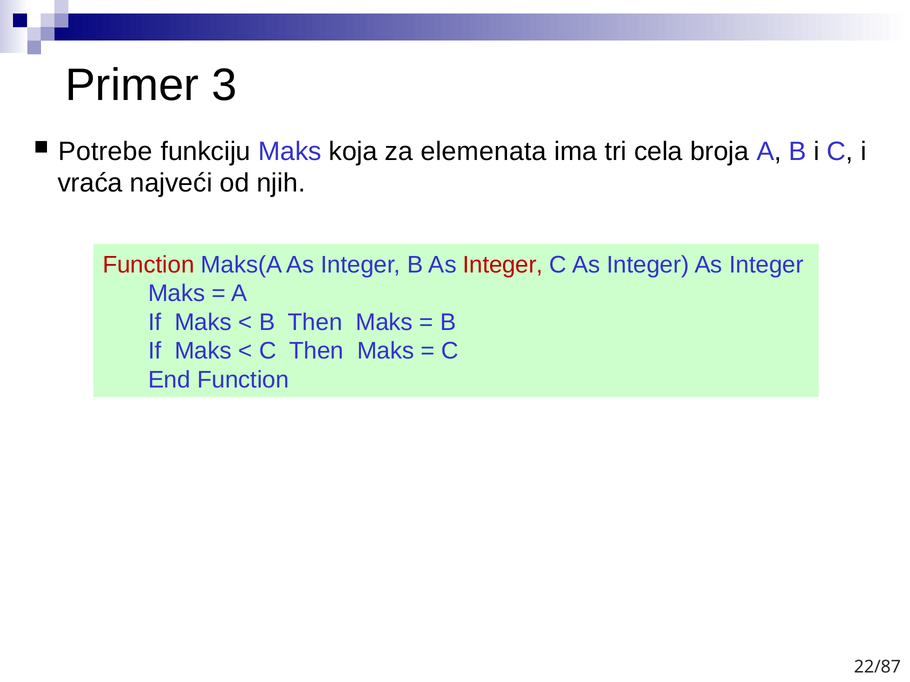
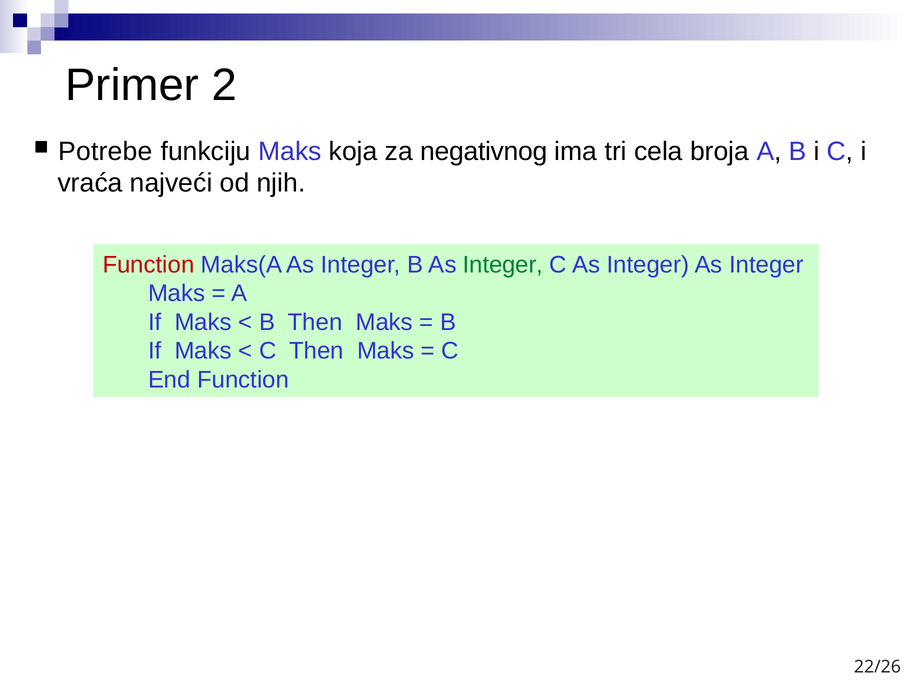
3: 3 -> 2 (224, 85)
elemenata: elemenata -> negativnog (484, 151)
Integer colour: red -> green (503, 265)
22/87: 22/87 -> 22/26 (877, 667)
